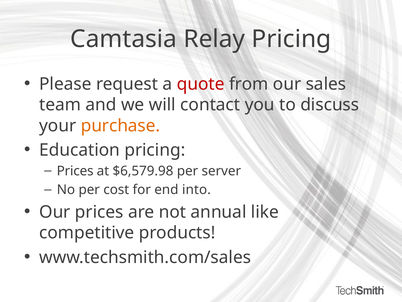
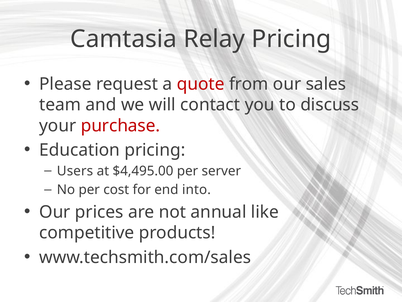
purchase colour: orange -> red (121, 126)
Prices: Prices -> Users (75, 171)
$6,579.98: $6,579.98 -> $4,495.00 (143, 171)
